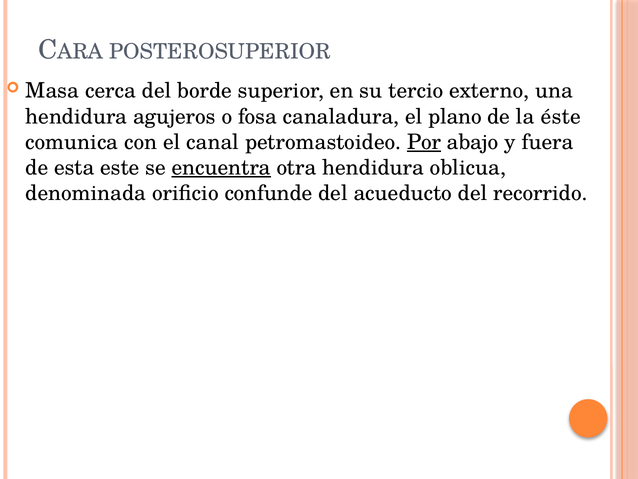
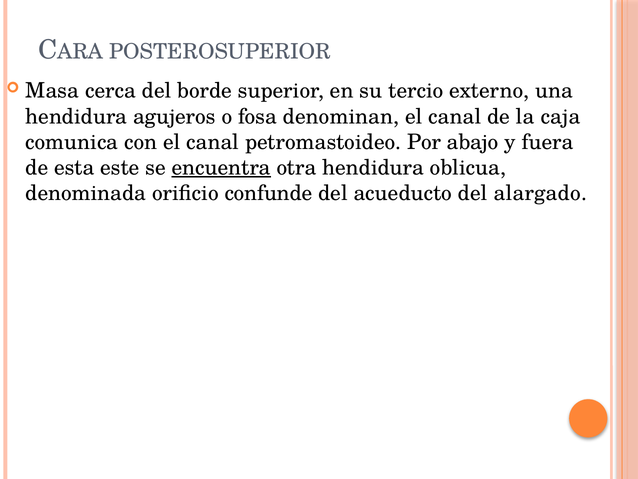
canaladura: canaladura -> denominan (341, 116)
plano: plano -> canal (455, 116)
éste: éste -> caja (561, 116)
Por underline: present -> none (424, 142)
recorrido: recorrido -> alargado (540, 193)
